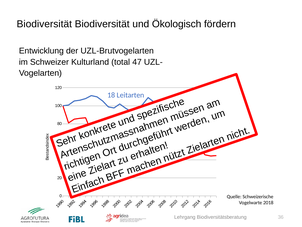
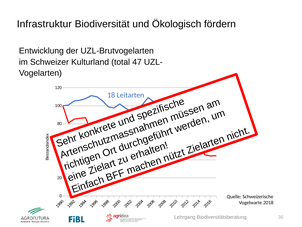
Biodiversität: Biodiversität -> Infrastruktur (44, 24)
